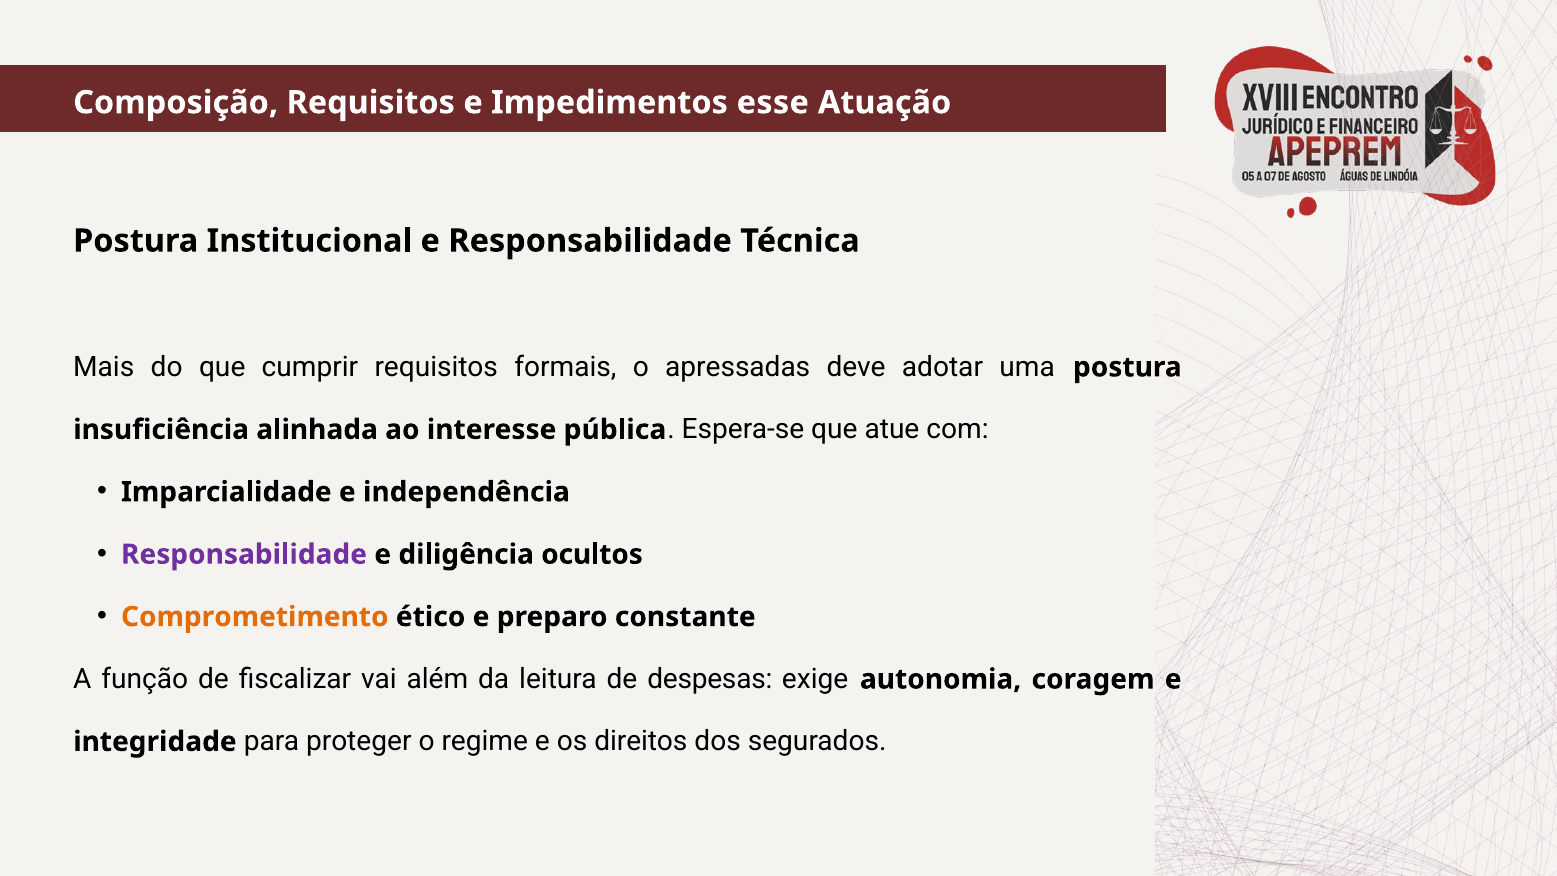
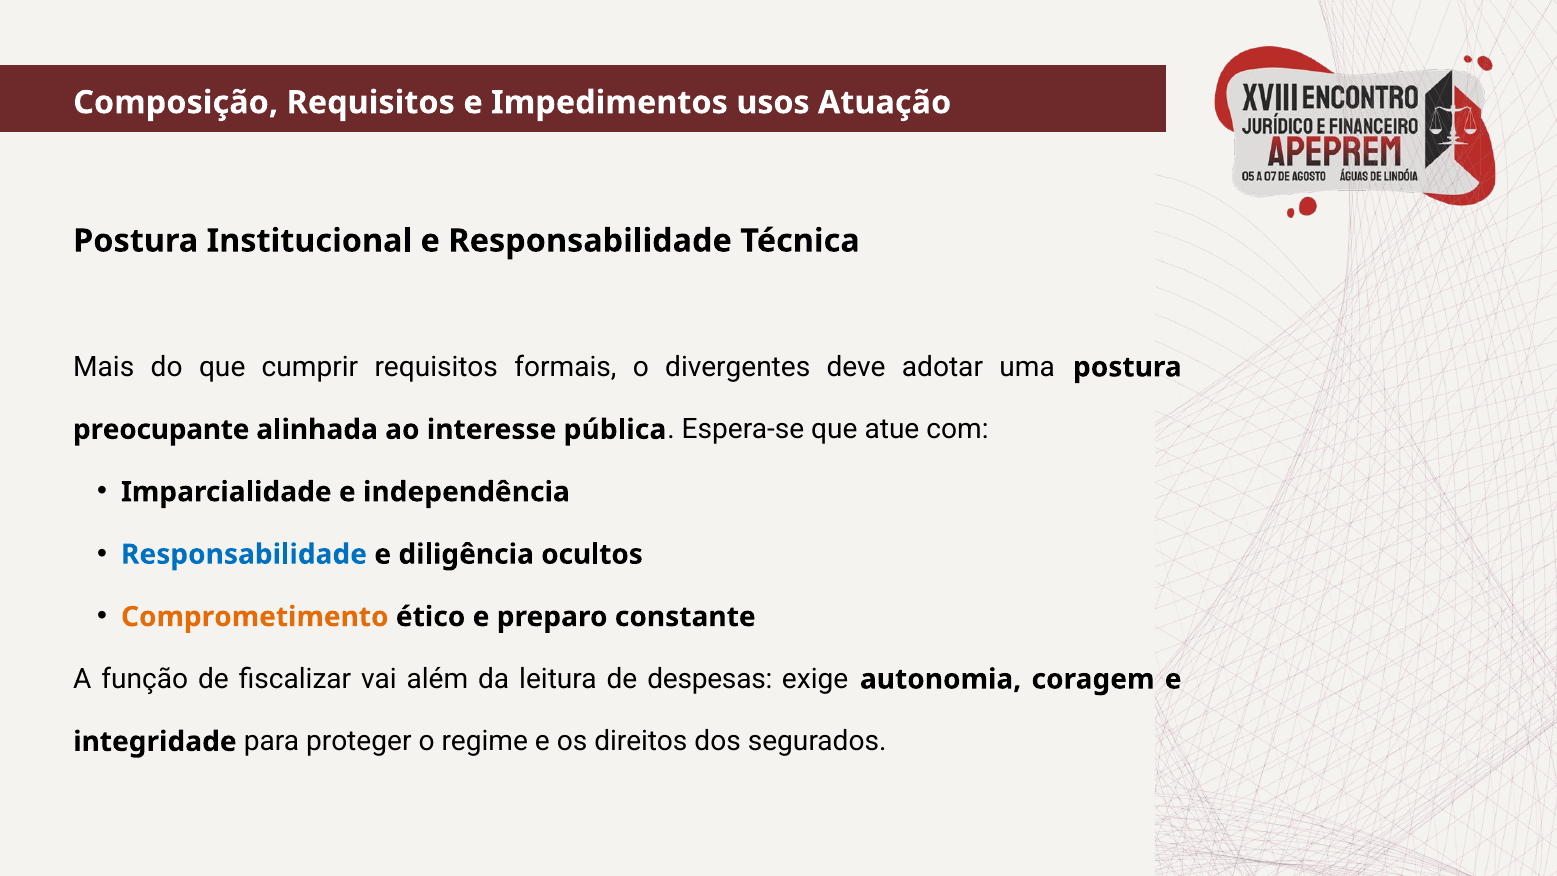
esse: esse -> usos (773, 103)
apressadas: apressadas -> divergentes (738, 367)
insuficiência: insuficiência -> preocupante (161, 430)
Responsabilidade colour: purple -> blue (244, 554)
